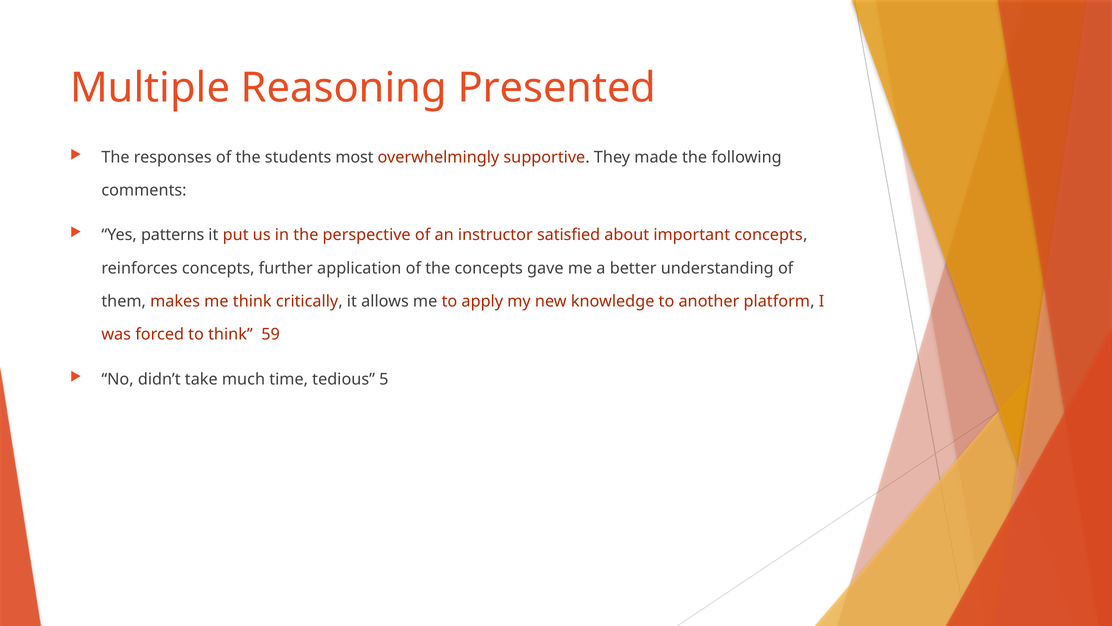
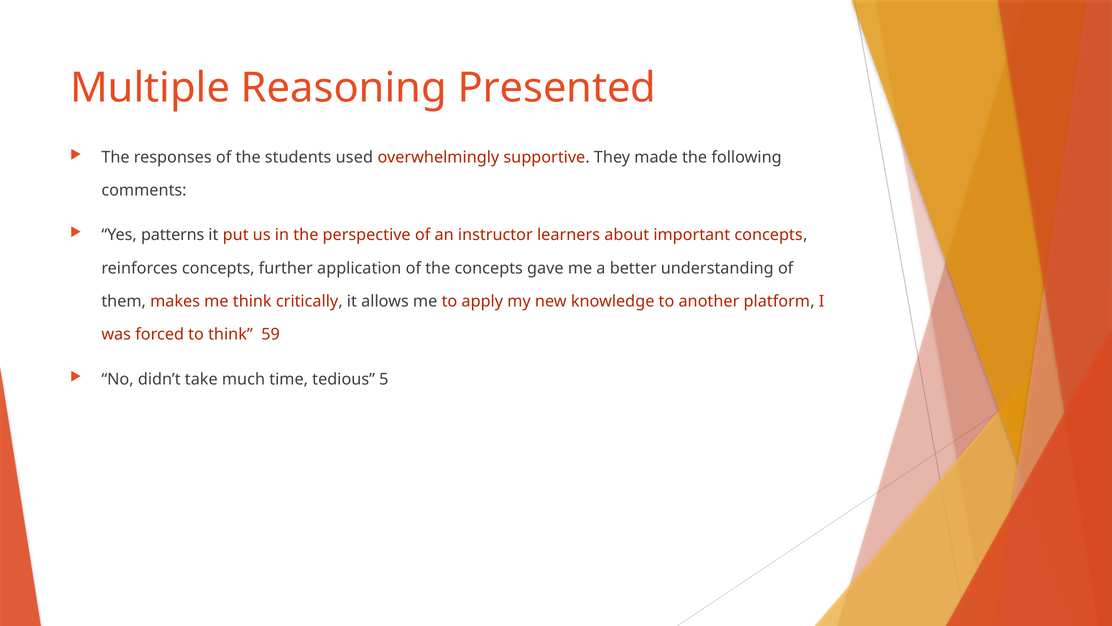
most: most -> used (354, 157)
satisfied: satisfied -> learners (569, 235)
